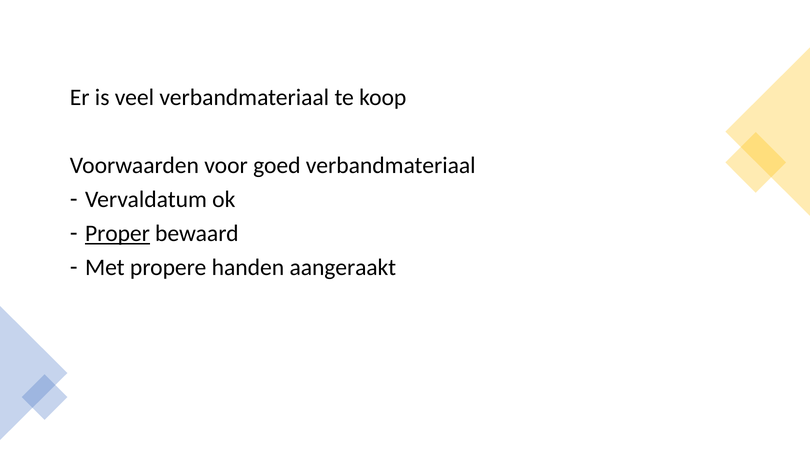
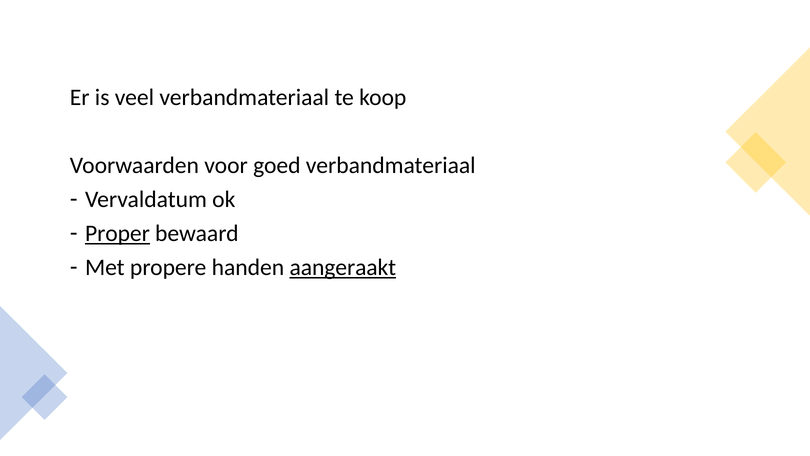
aangeraakt underline: none -> present (343, 267)
